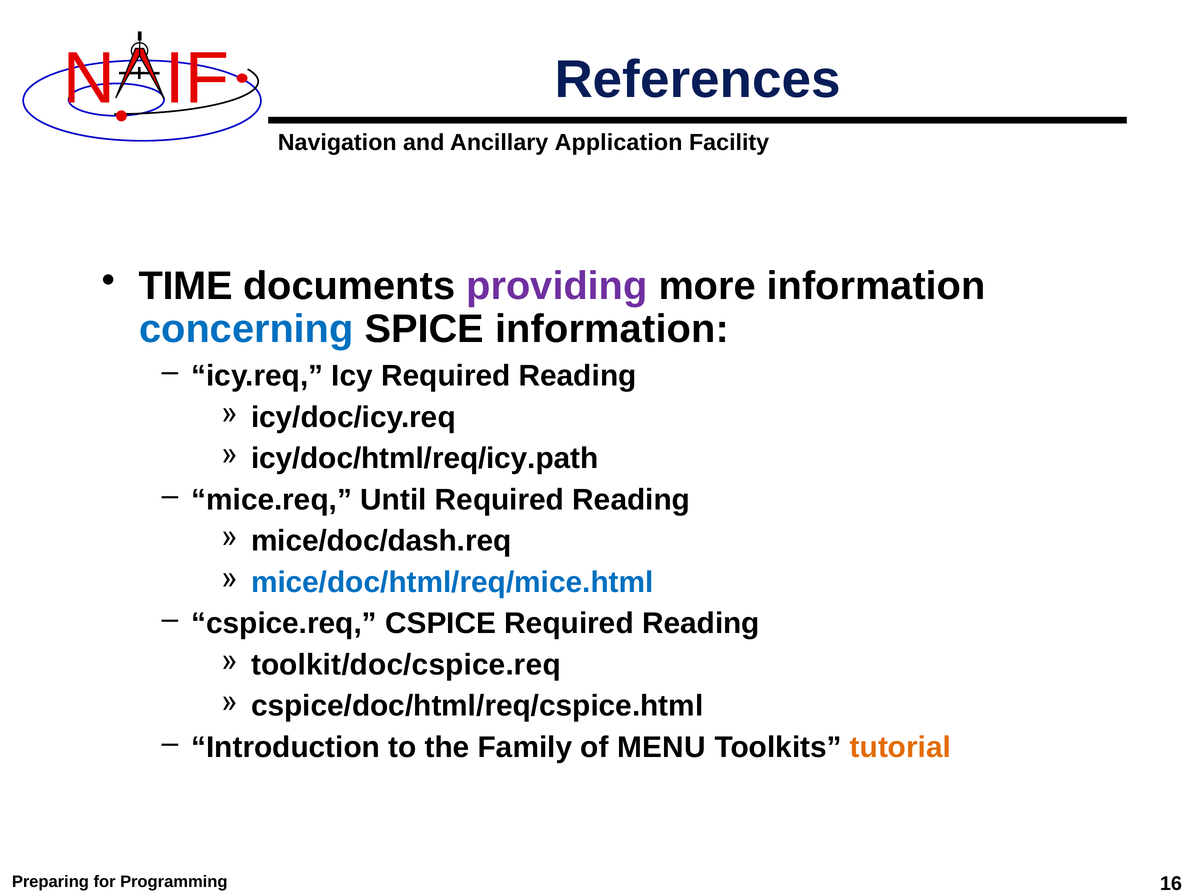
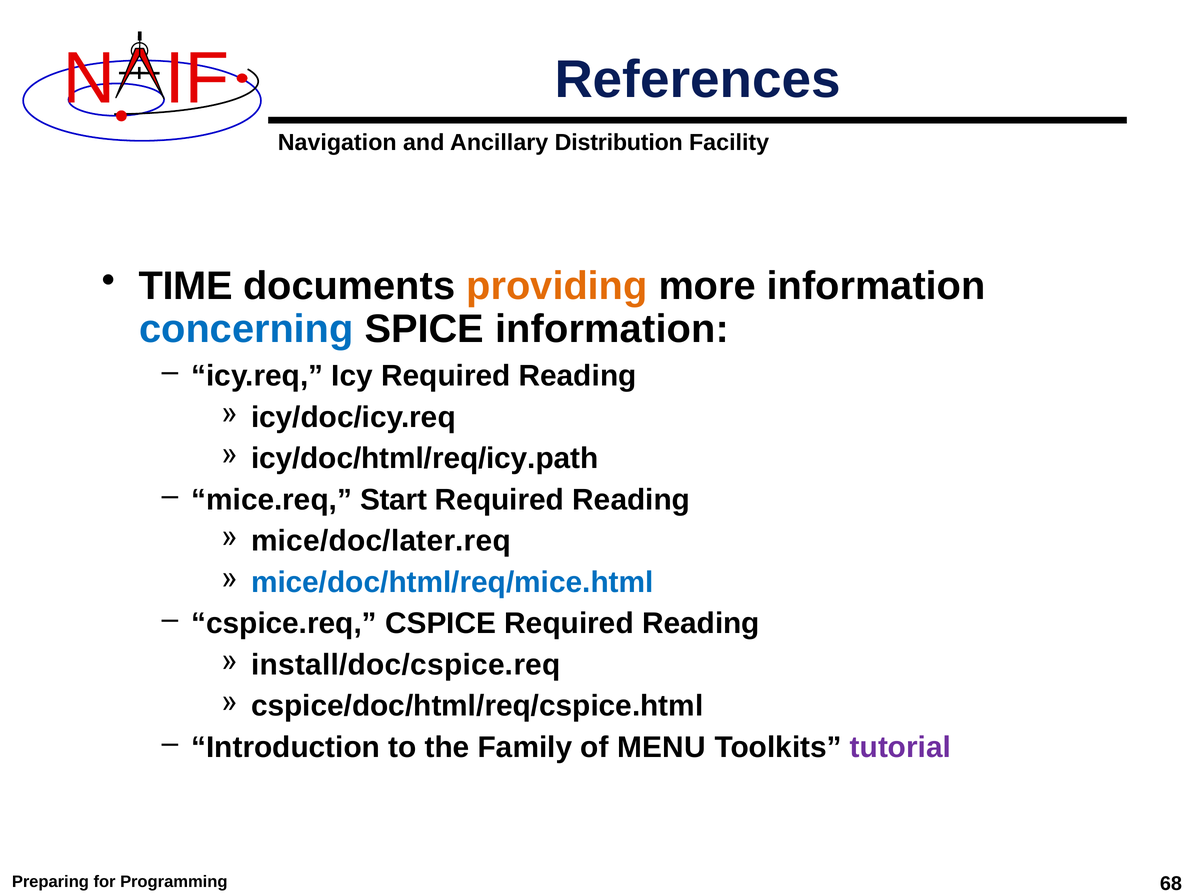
Application: Application -> Distribution (619, 142)
providing colour: purple -> orange (557, 286)
Until: Until -> Start (394, 499)
mice/doc/dash.req: mice/doc/dash.req -> mice/doc/later.req (381, 541)
toolkit/doc/cspice.req: toolkit/doc/cspice.req -> install/doc/cspice.req (406, 664)
tutorial colour: orange -> purple (900, 747)
16: 16 -> 68 (1171, 883)
